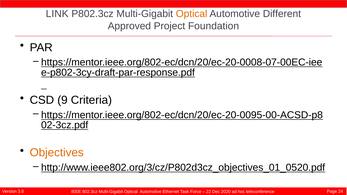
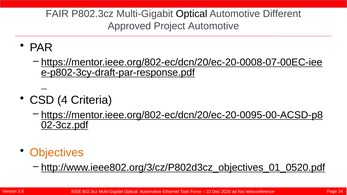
LINK: LINK -> FAIR (57, 14)
Optical colour: orange -> black (192, 14)
Project Foundation: Foundation -> Automotive (214, 26)
9: 9 -> 4 (62, 100)
